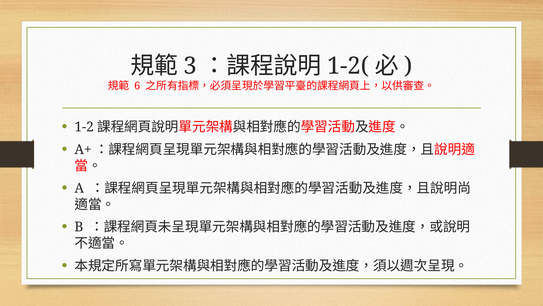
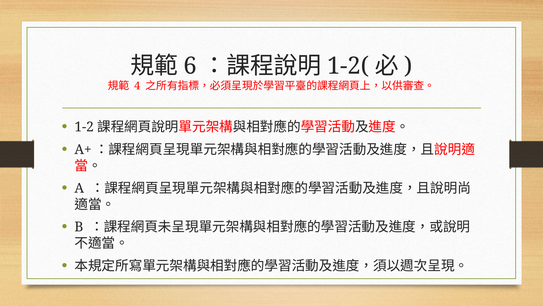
3: 3 -> 6 (190, 66)
6: 6 -> 4 (137, 86)
